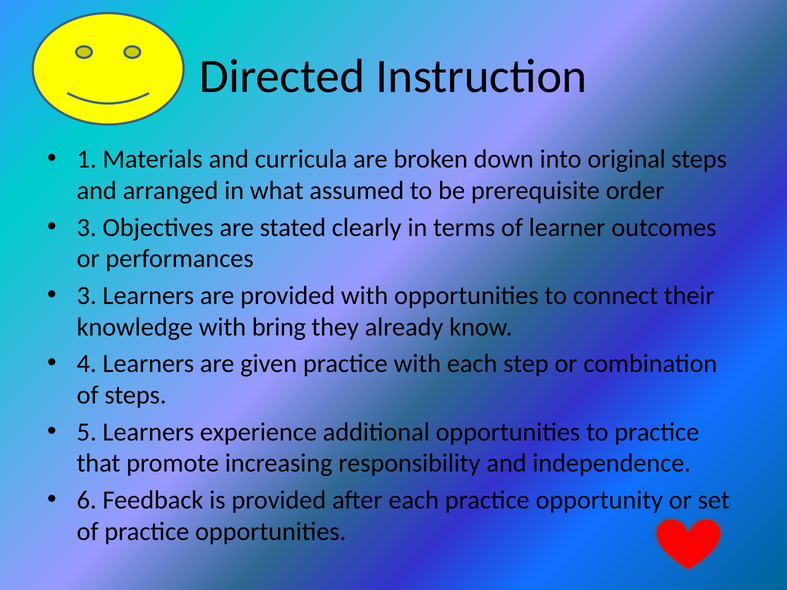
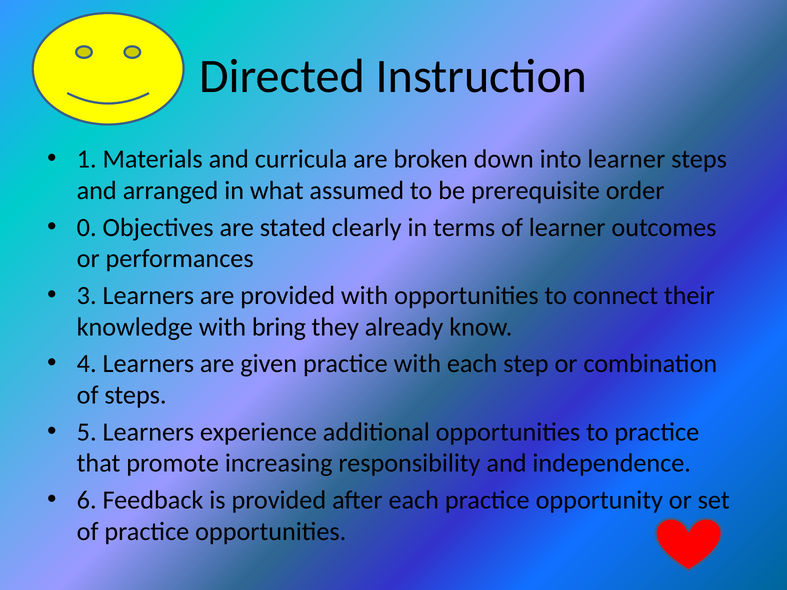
into original: original -> learner (626, 159)
3: 3 -> 0 (87, 227)
